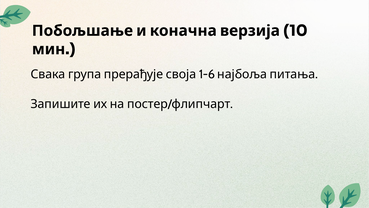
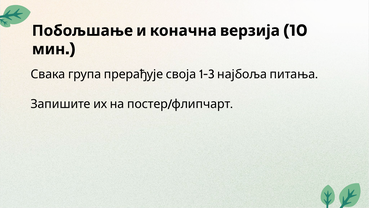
1-6: 1-6 -> 1-3 (207, 74)
